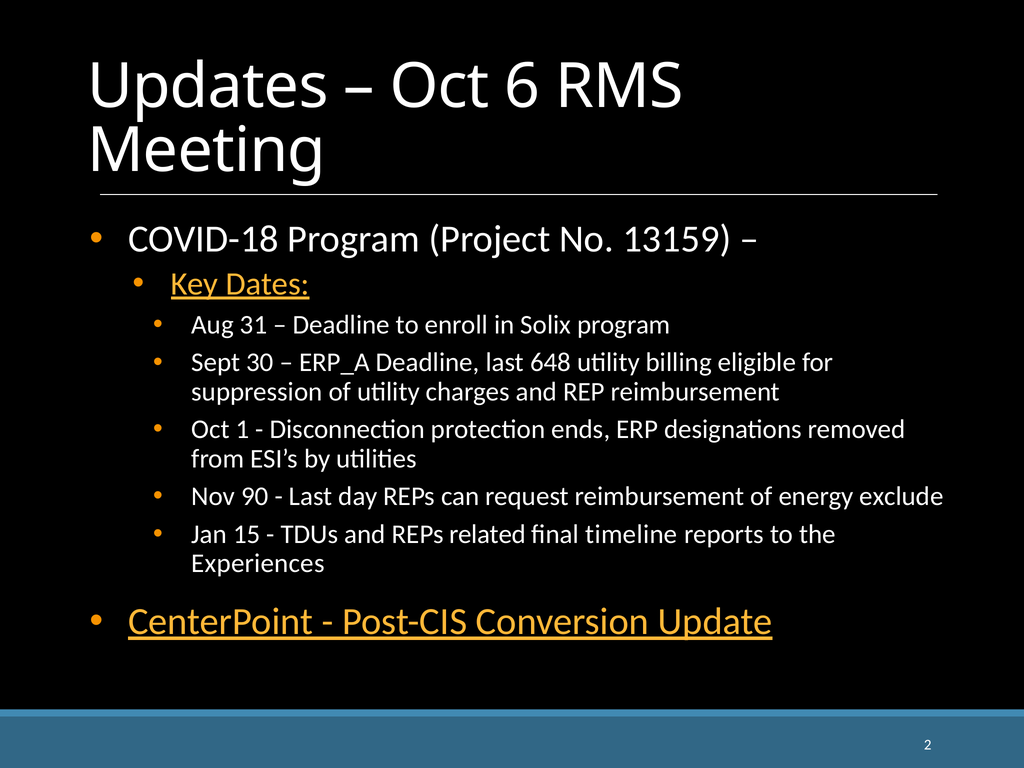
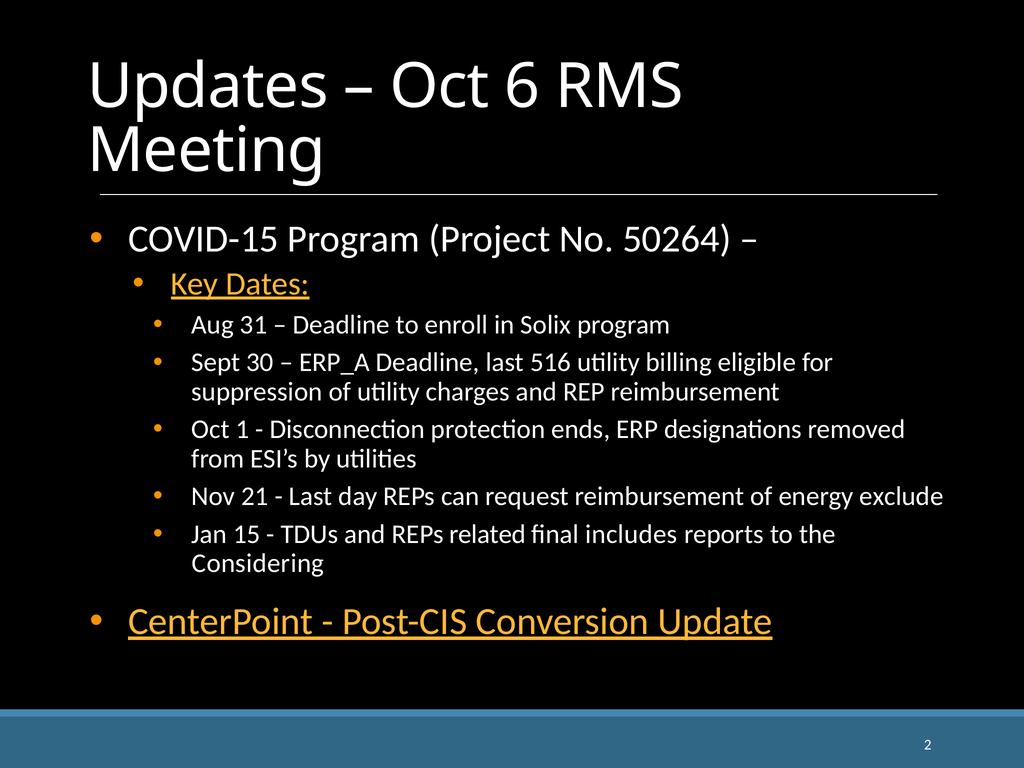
COVID-18: COVID-18 -> COVID-15 (203, 239)
13159: 13159 -> 50264 (677, 239)
648: 648 -> 516 (551, 363)
90: 90 -> 21 (255, 496)
timeline: timeline -> includes (631, 534)
Experiences: Experiences -> Considering (258, 563)
